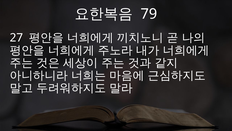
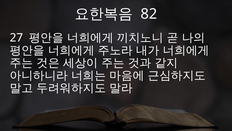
79: 79 -> 82 (149, 14)
